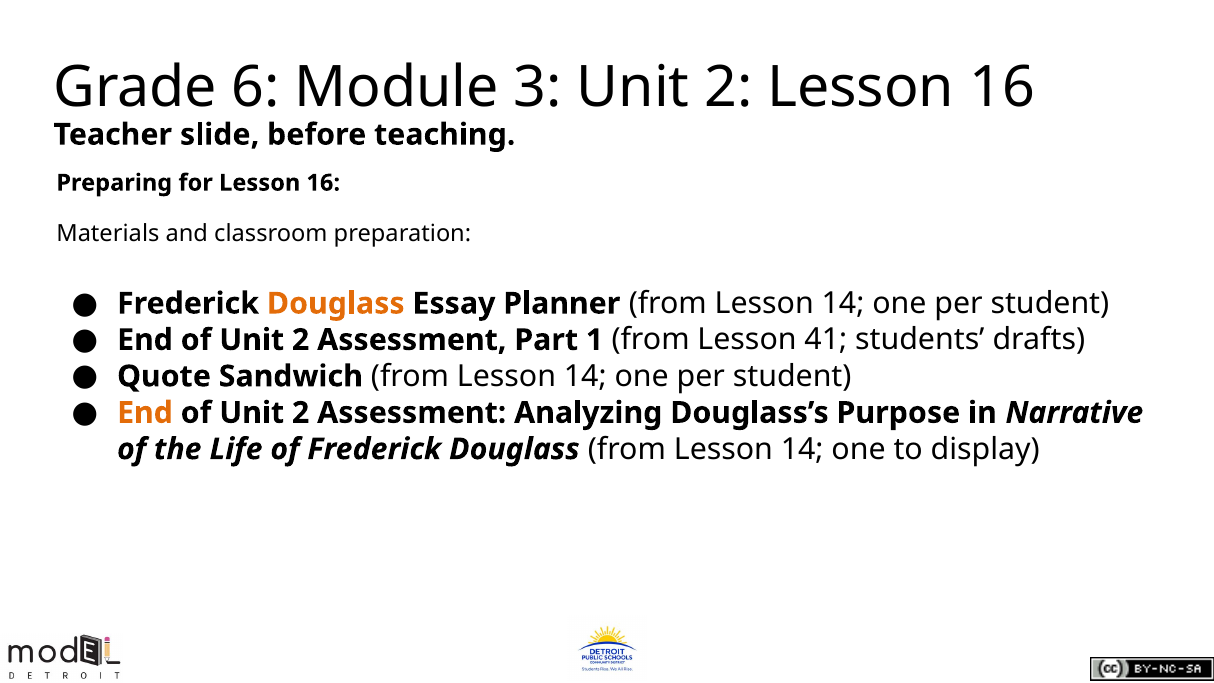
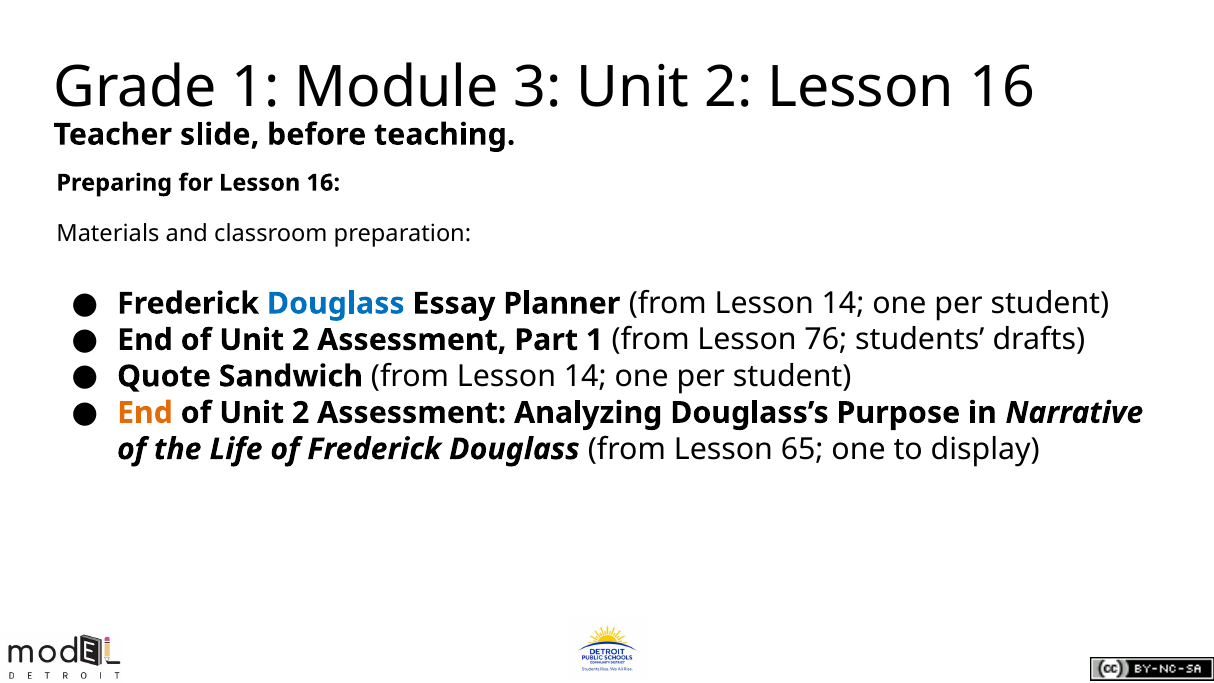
Grade 6: 6 -> 1 (256, 87)
Douglass colour: orange -> blue (336, 303)
41: 41 -> 76 (826, 340)
Douglass from Lesson 14: 14 -> 65 (802, 449)
